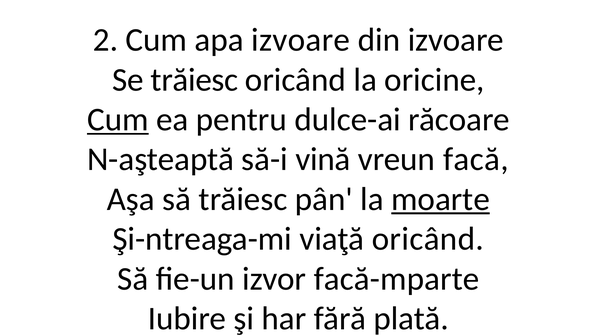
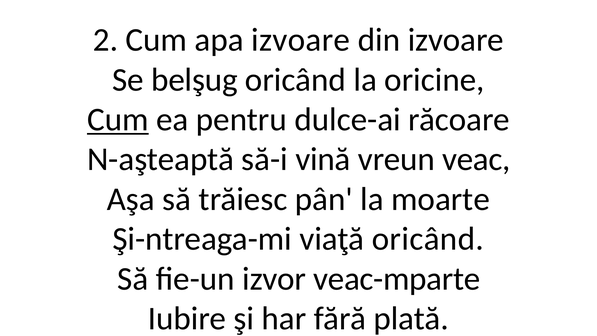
Se trăiesc: trăiesc -> belşug (194, 80)
facă: facă -> veac (476, 159)
moarte underline: present -> none (441, 199)
facă-mparte: facă-mparte -> veac-mparte (397, 279)
